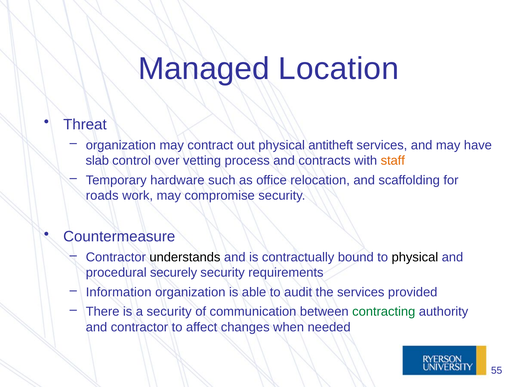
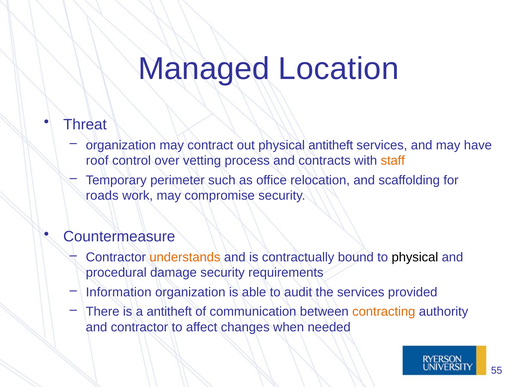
slab: slab -> roof (97, 161)
hardware: hardware -> perimeter (177, 180)
understands colour: black -> orange (185, 257)
securely: securely -> damage (174, 273)
a security: security -> antitheft (169, 312)
contracting colour: green -> orange (384, 312)
